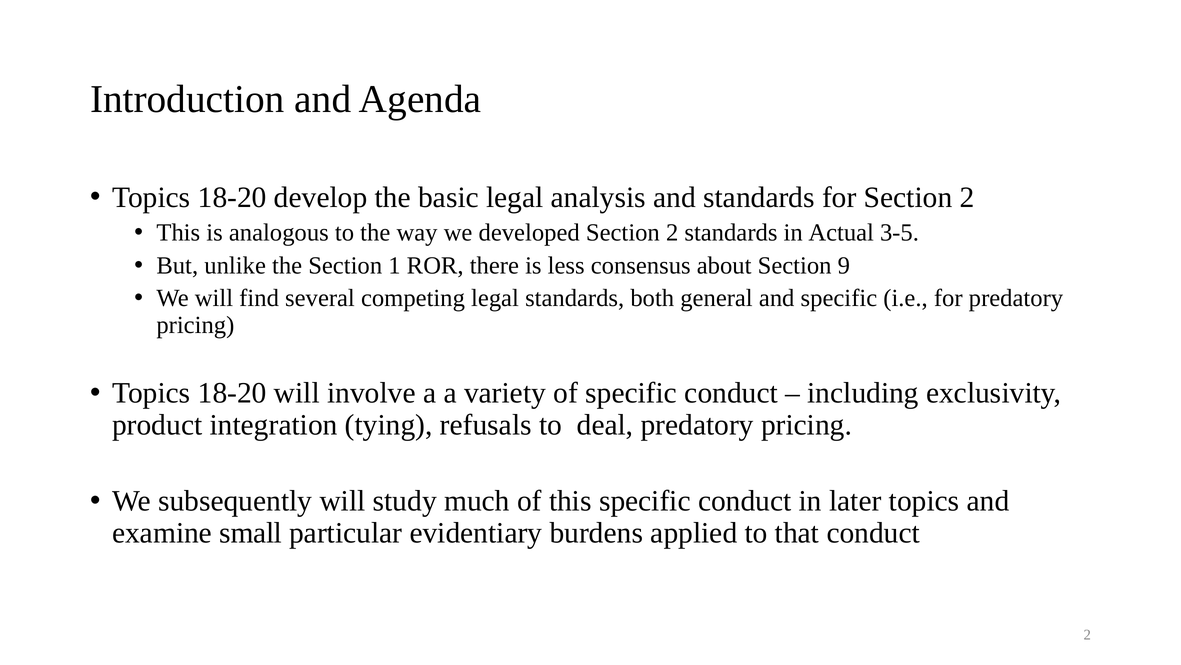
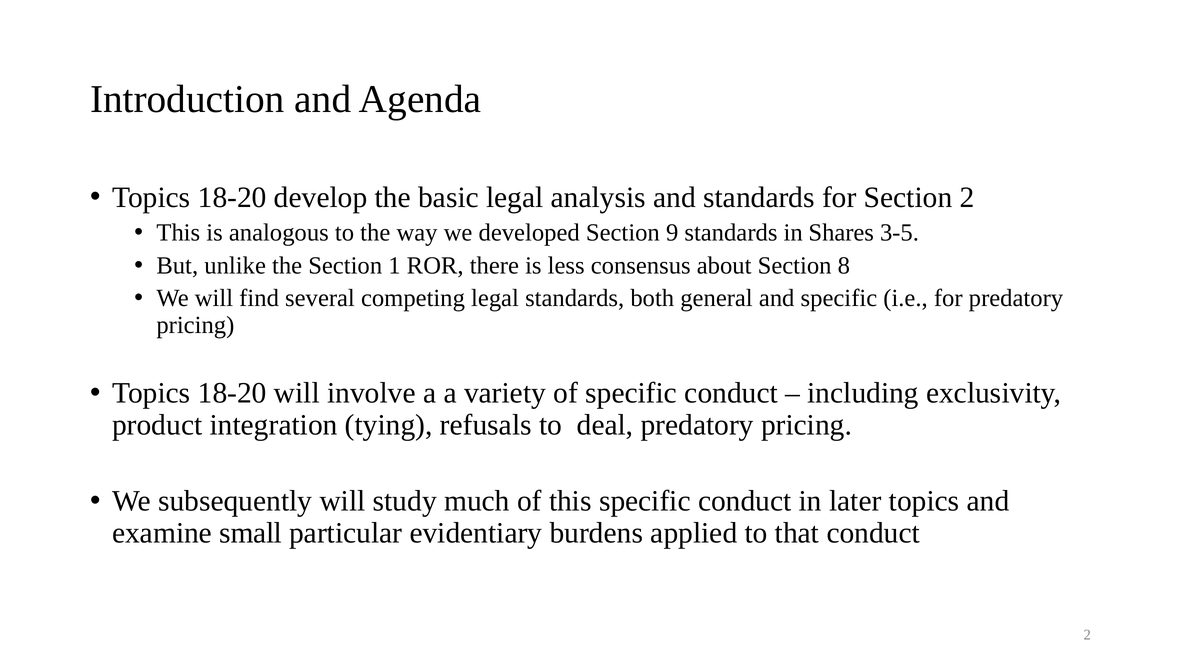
developed Section 2: 2 -> 9 (672, 232)
Actual: Actual -> Shares (841, 232)
9: 9 -> 8 (844, 265)
